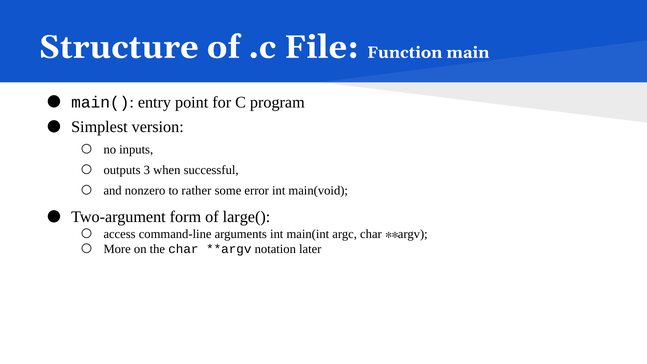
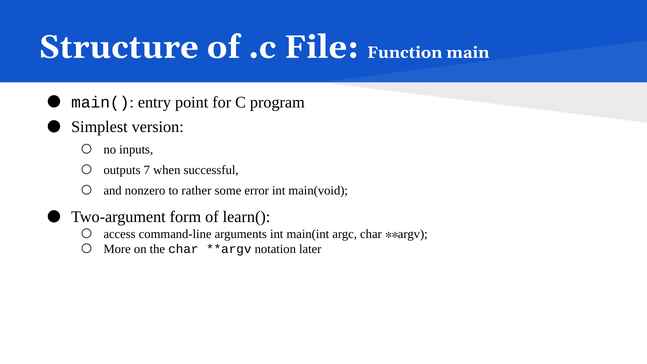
3: 3 -> 7 (147, 170)
large(: large( -> learn( (246, 217)
